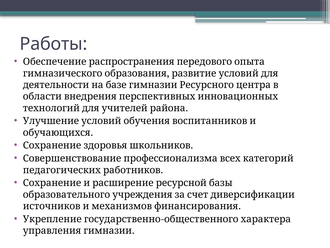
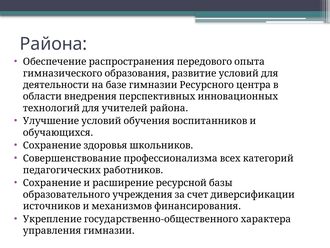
Работы: Работы -> Района (54, 44)
